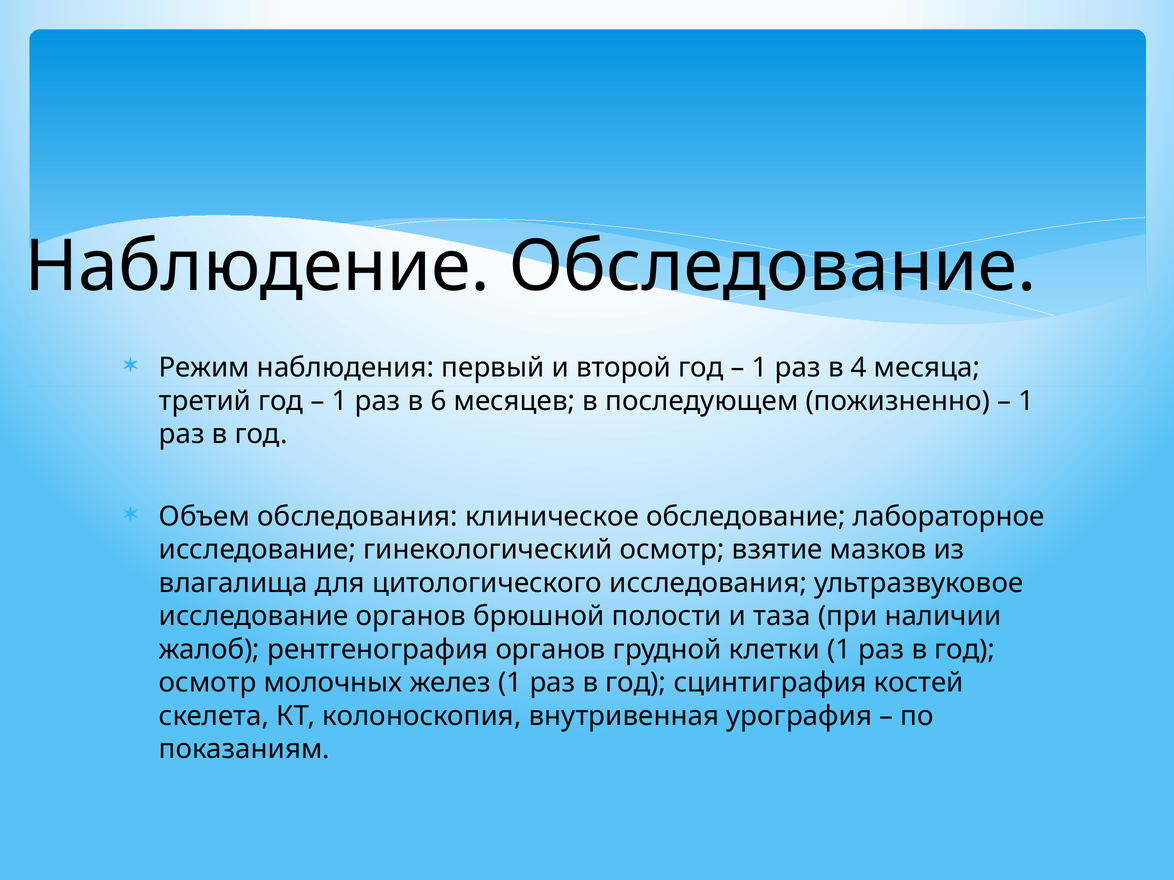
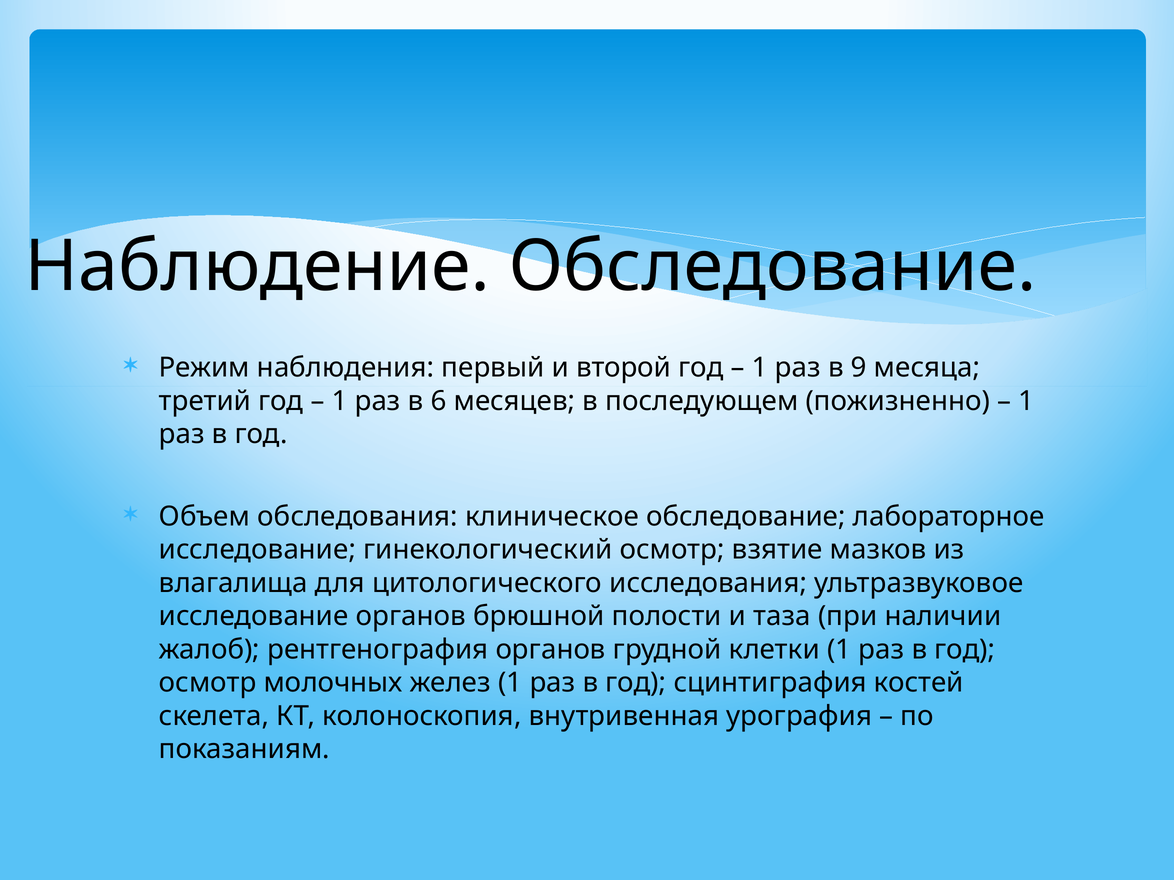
4: 4 -> 9 (859, 368)
